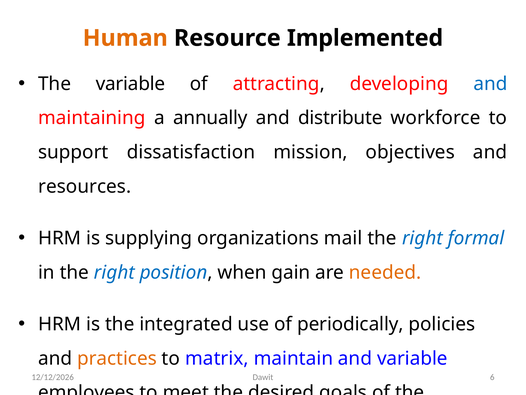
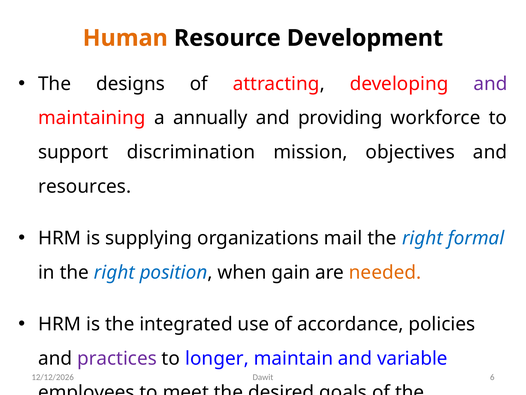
Implemented: Implemented -> Development (365, 38)
The variable: variable -> designs (130, 84)
and colour: blue -> purple (491, 84)
distribute: distribute -> providing (340, 118)
dissatisfaction: dissatisfaction -> discrimination (191, 152)
periodically: periodically -> accordance (350, 324)
practices colour: orange -> purple (117, 358)
matrix: matrix -> longer (217, 358)
